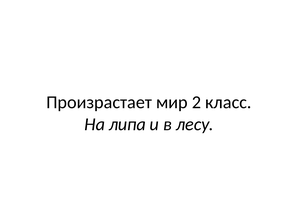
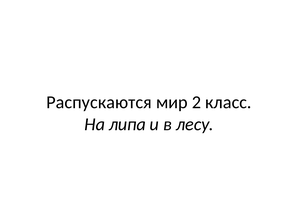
Произрастает: Произрастает -> Распускаются (99, 102)
